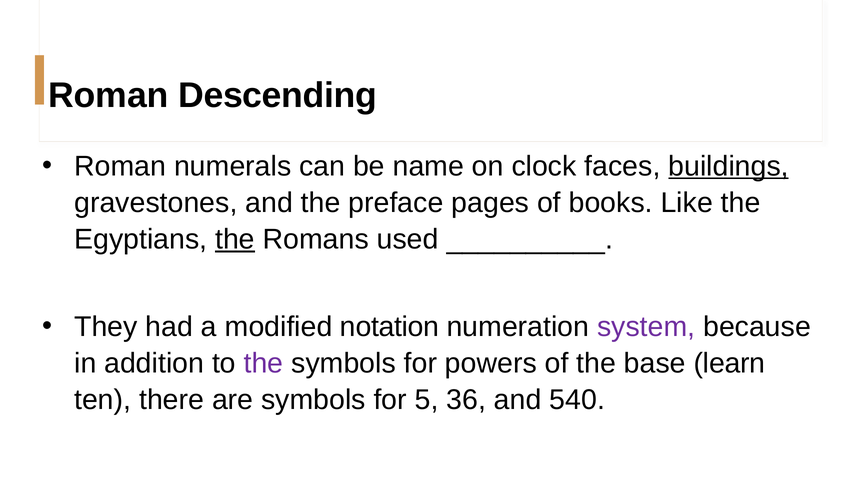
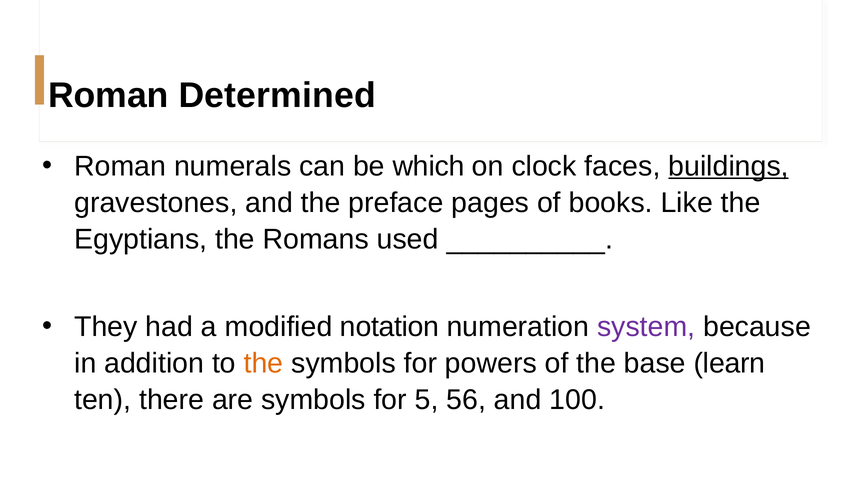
Descending: Descending -> Determined (277, 95)
name: name -> which (429, 166)
the underline: present -> none (235, 239)
the colour: purple -> orange (264, 363)
36: 36 -> 56 (466, 400)
540: 540 -> 100 (577, 400)
